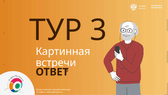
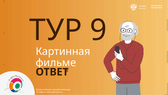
3: 3 -> 9 (98, 30)
встречи: встречи -> фильме (56, 62)
